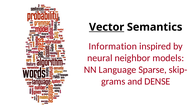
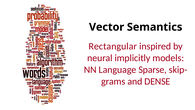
Vector underline: present -> none (107, 27)
Information: Information -> Rectangular (113, 46)
neighbor: neighbor -> implicitly (132, 58)
